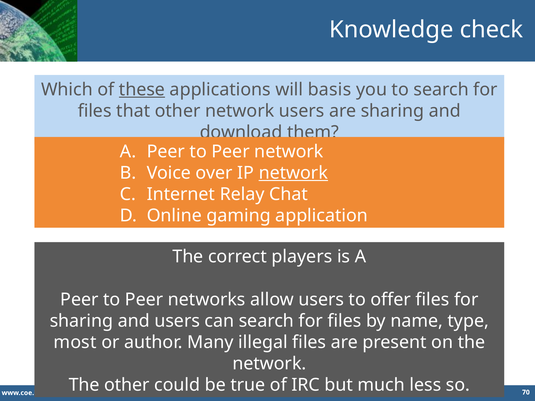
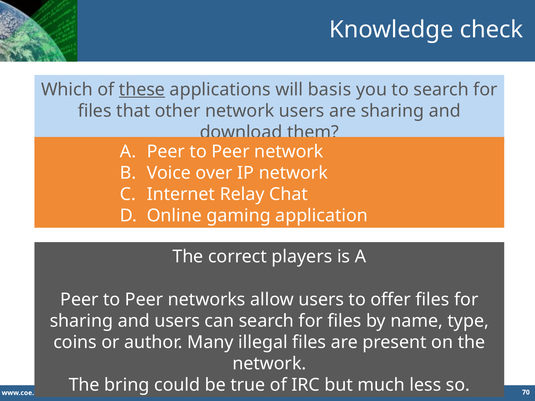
network underline: present -> none (293, 173)
most: most -> coins (75, 342)
The other: other -> bring (127, 385)
